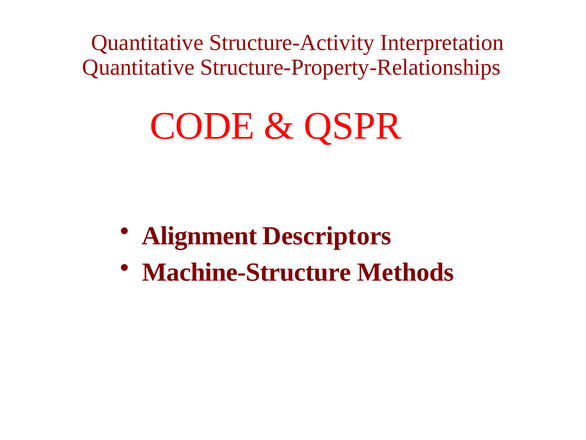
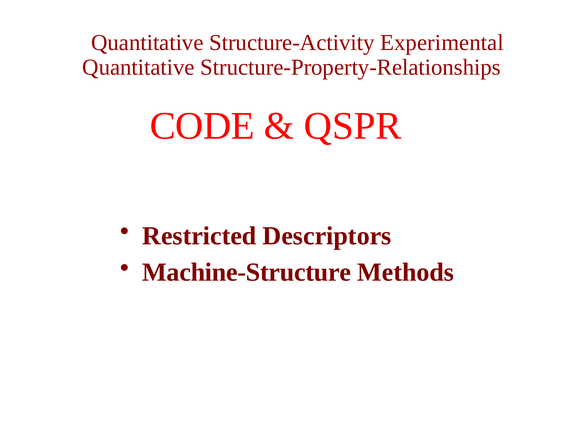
Interpretation: Interpretation -> Experimental (442, 43)
Alignment: Alignment -> Restricted (199, 236)
